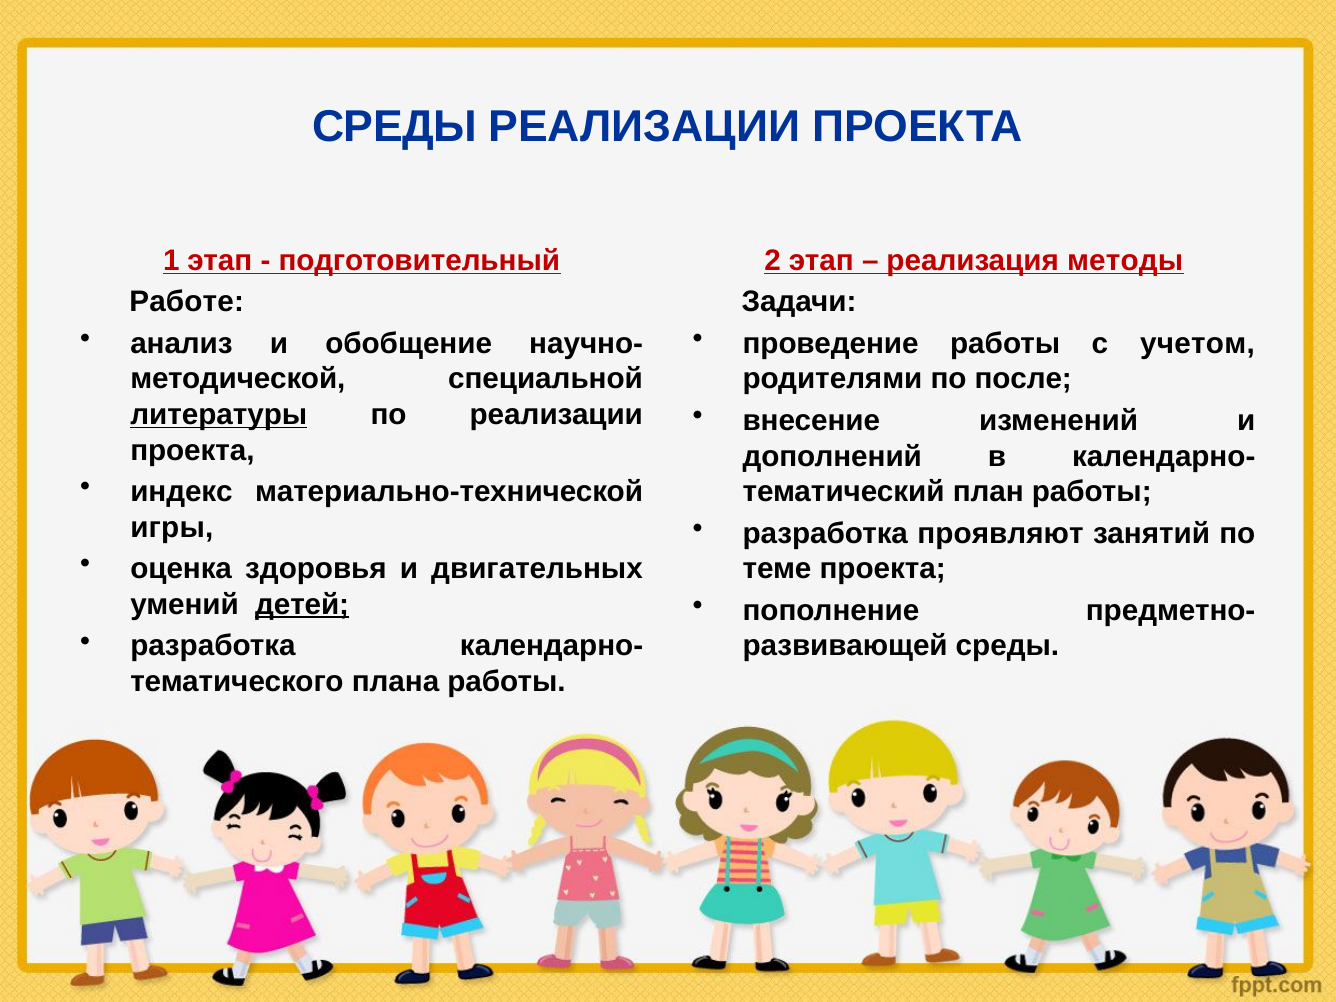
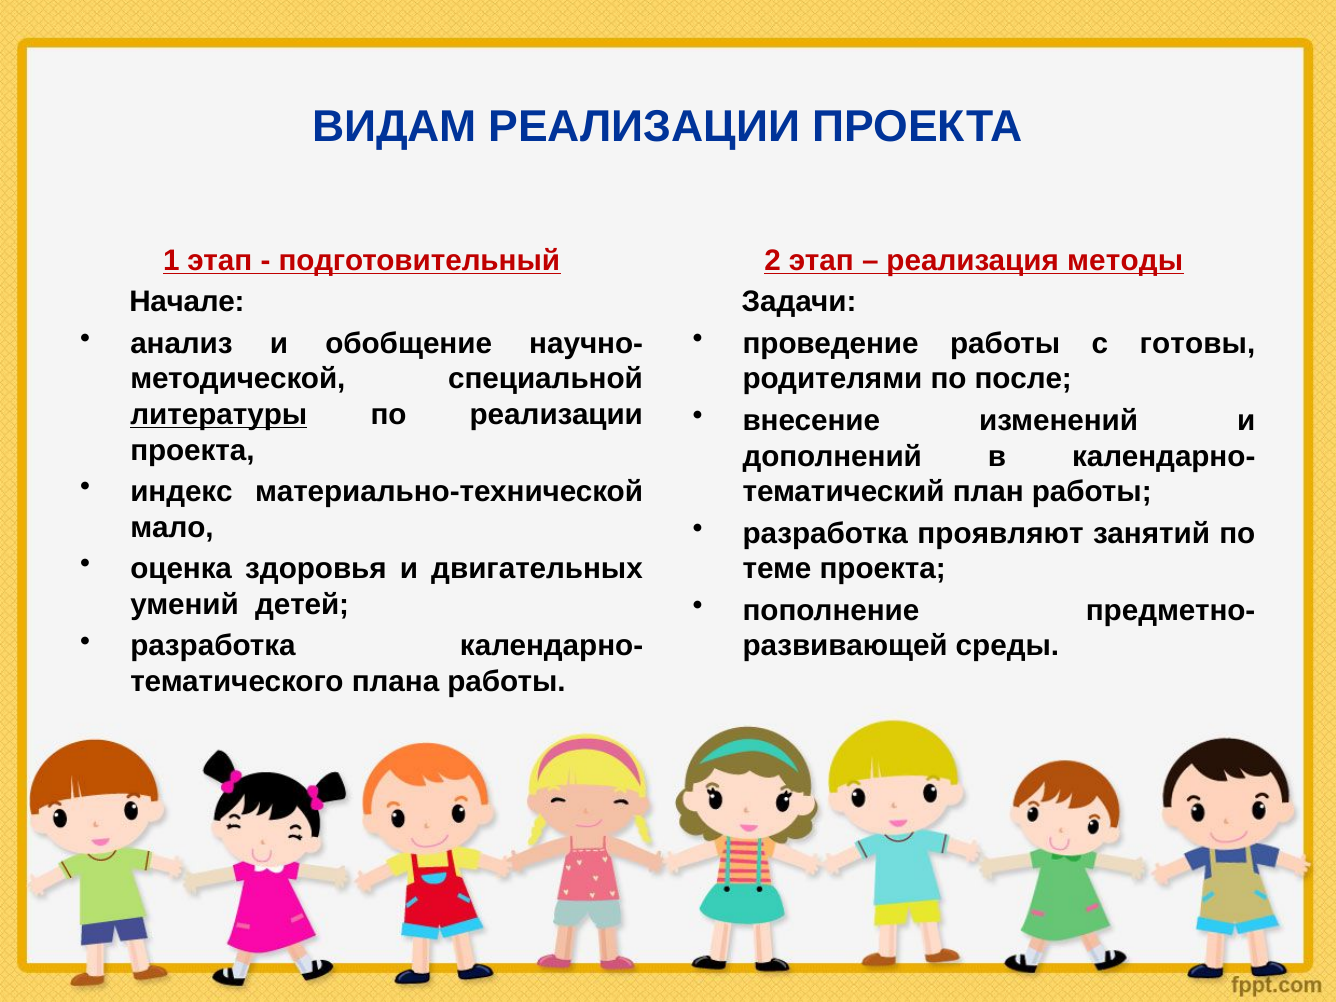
СРЕДЫ: СРЕДЫ -> ВИДАМ (395, 127)
Работе: Работе -> Начале (187, 302)
учетом: учетом -> готовы (1198, 343)
игры: игры -> мало (172, 527)
детей underline: present -> none (302, 605)
